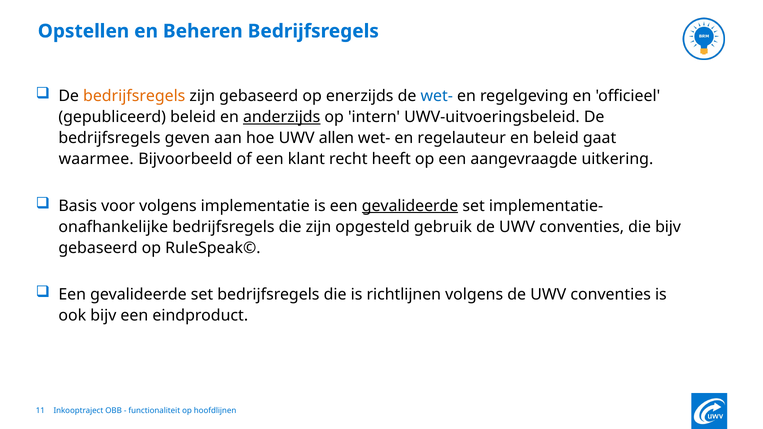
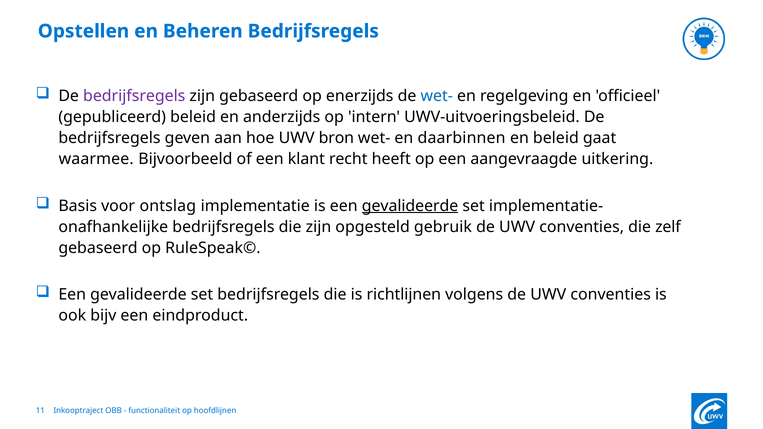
bedrijfsregels colour: orange -> purple (134, 96)
anderzijds underline: present -> none (282, 117)
allen: allen -> bron (336, 138)
regelauteur: regelauteur -> daarbinnen (462, 138)
voor volgens: volgens -> ontslag (168, 206)
die bijv: bijv -> zelf (668, 227)
